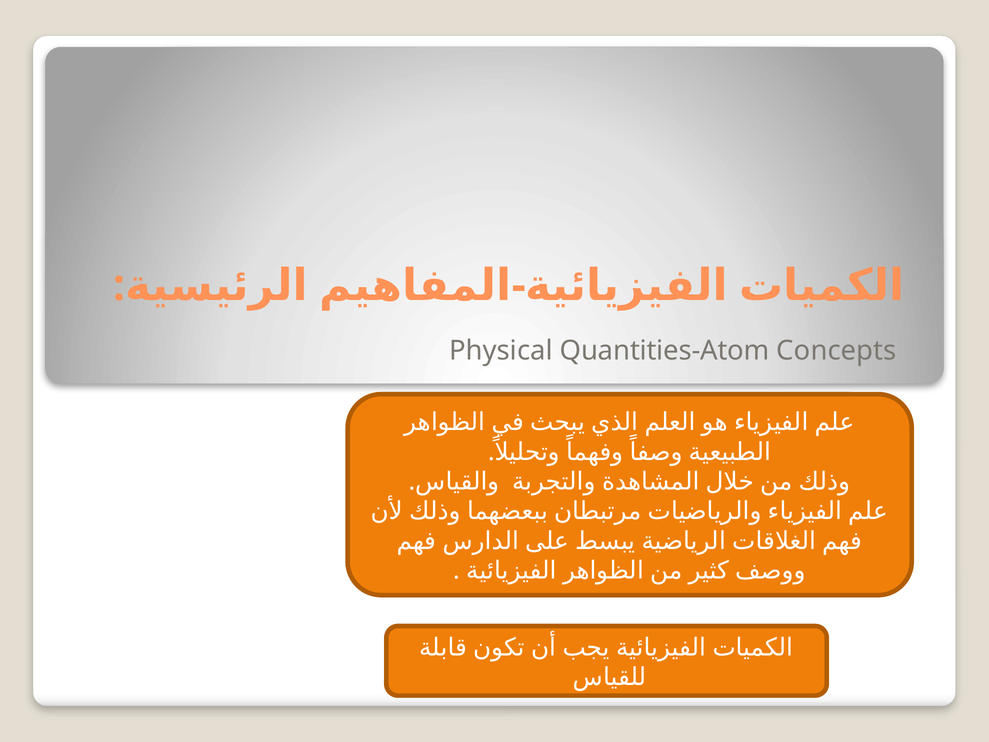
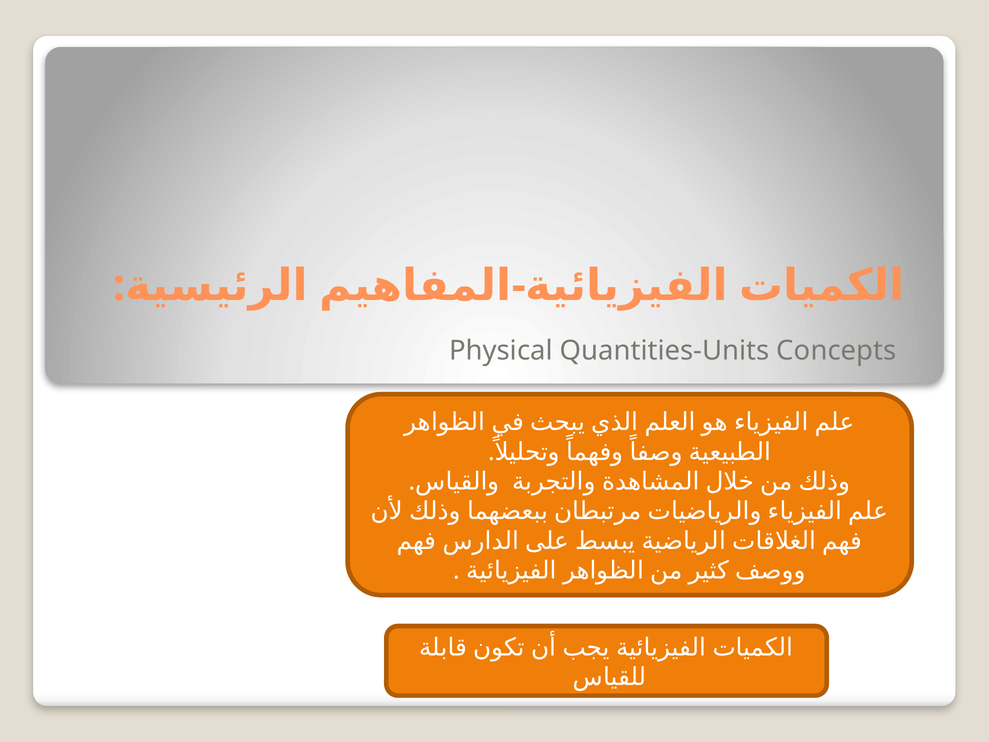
Quantities-Atom: Quantities-Atom -> Quantities-Units (665, 351)
